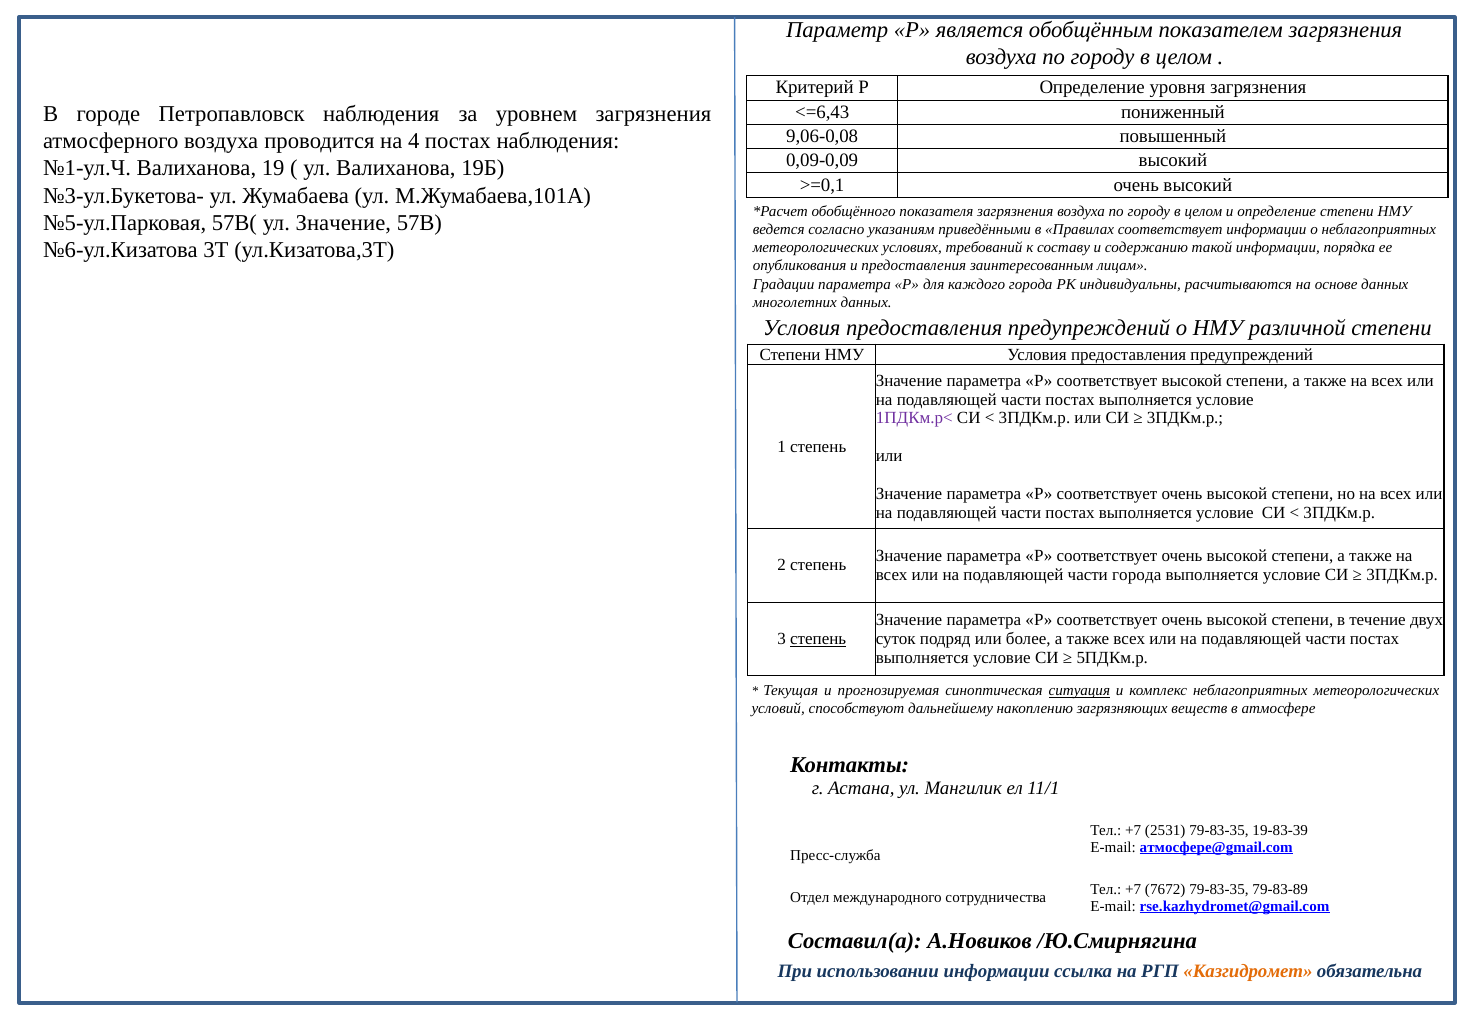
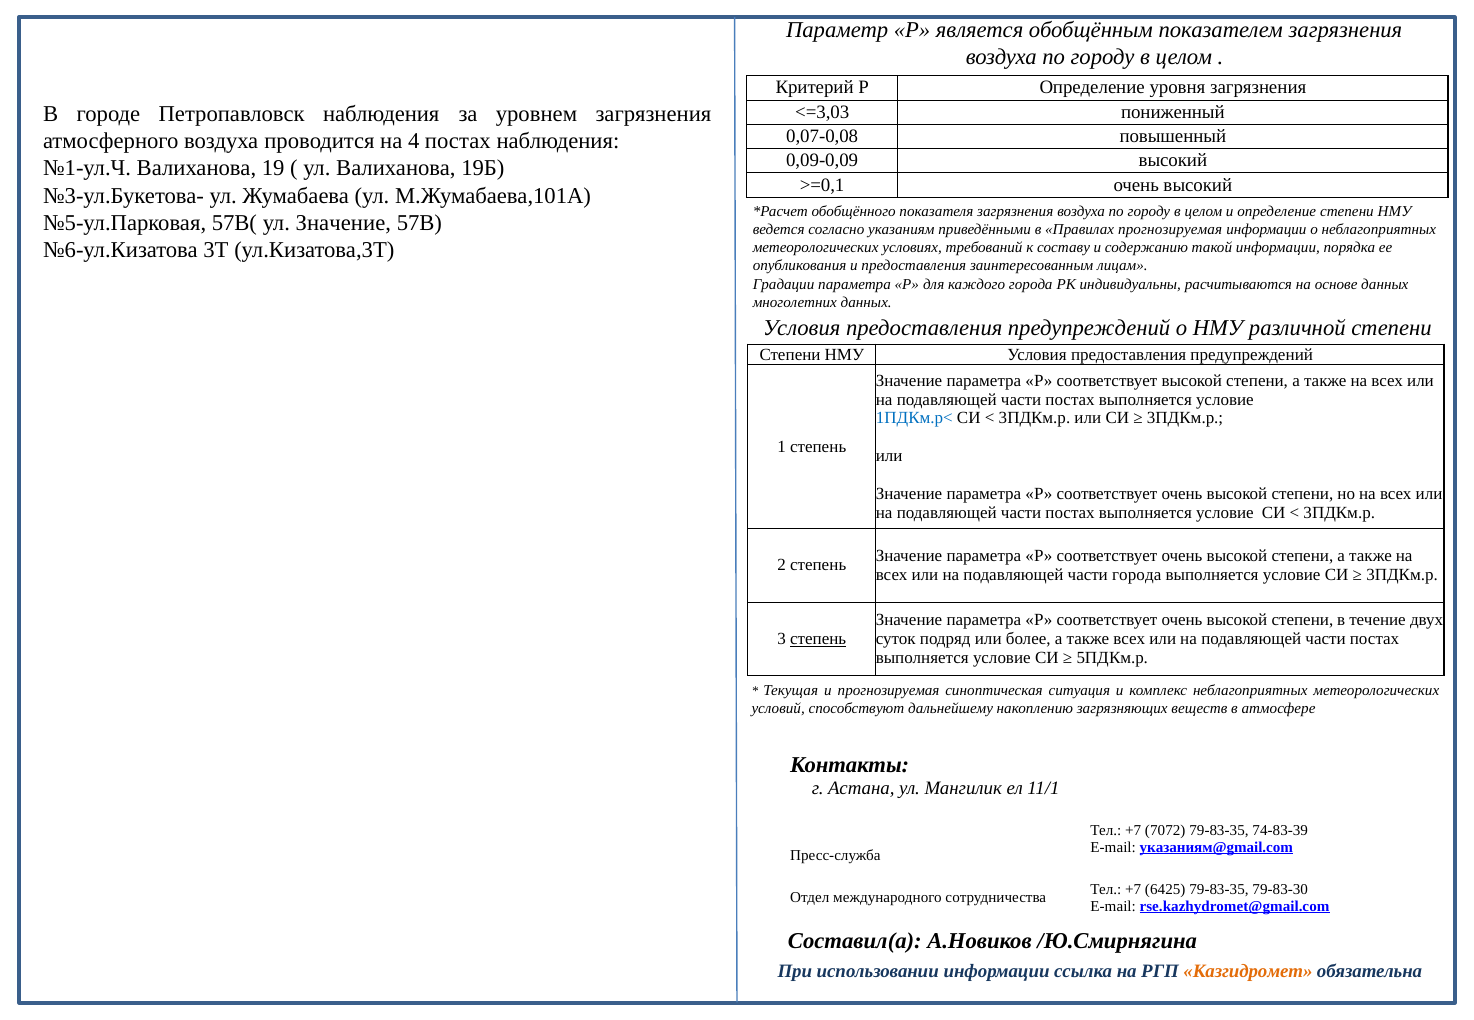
<=6,43: <=6,43 -> <=3,03 (822, 112)
9,06-0,08: 9,06-0,08 -> 0,07-0,08 (822, 136)
Правилах соответствует: соответствует -> прогнозируемая (1170, 230)
1ПДКм.р< colour: purple -> blue (914, 419)
ситуация underline: present -> none (1079, 691)
2531: 2531 -> 7072 (1165, 831)
19-83-39: 19-83-39 -> 74-83-39 (1280, 831)
атмосфере@gmail.com: атмосфере@gmail.com -> указаниям@gmail.com (1216, 848)
7672: 7672 -> 6425 (1165, 890)
79-83-89: 79-83-89 -> 79-83-30 (1280, 890)
